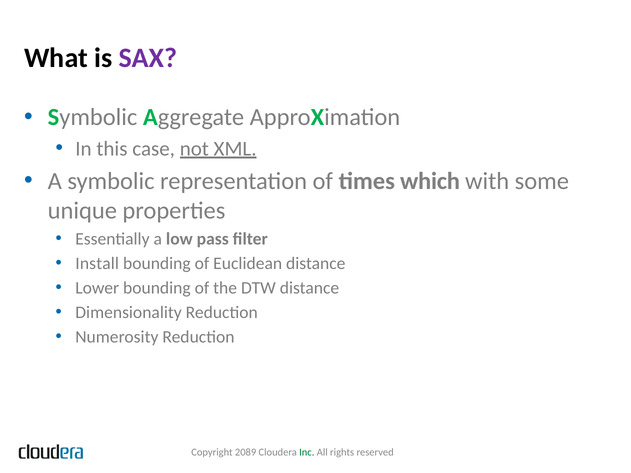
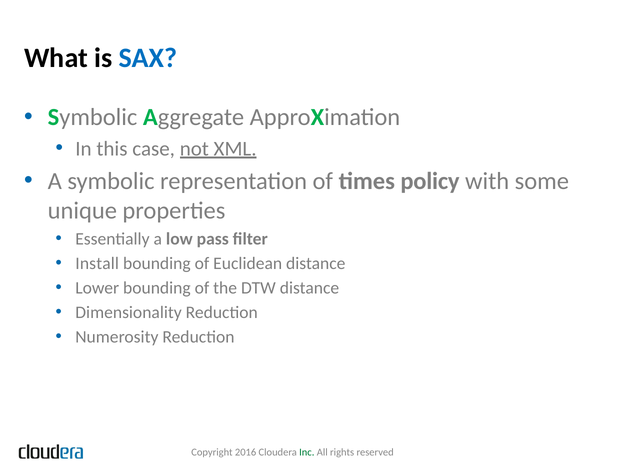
SAX colour: purple -> blue (148, 58)
which: which -> policy (430, 181)
2089: 2089 -> 2016 (246, 452)
